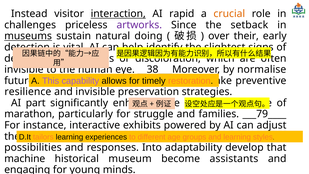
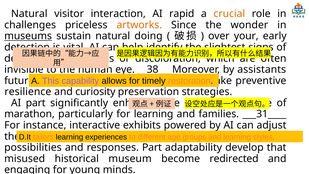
Instead: Instead -> Natural (29, 14)
interaction underline: present -> none (118, 14)
artworks colour: purple -> orange (139, 25)
setback: setback -> wonder (249, 25)
over their: their -> your (246, 36)
normalise: normalise -> assistants (262, 69)
and invisible: invisible -> curiosity (95, 92)
for struggle: struggle -> learning (154, 114)
___79____: ___79____ -> ___31____ (264, 114)
responses Into: Into -> Part (152, 147)
machine: machine -> misused (25, 158)
assistants: assistants -> redirected (234, 158)
